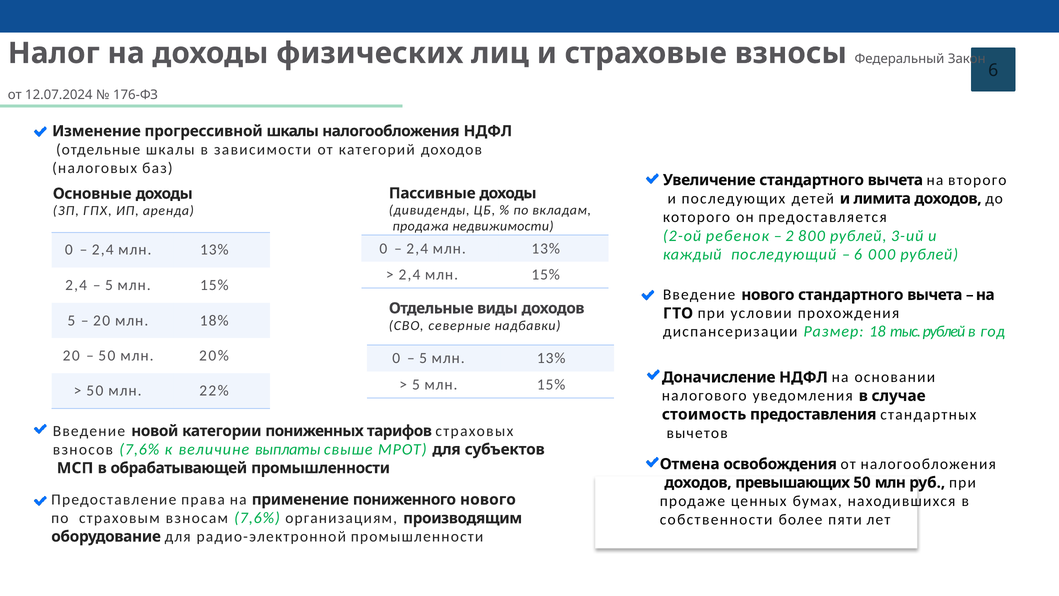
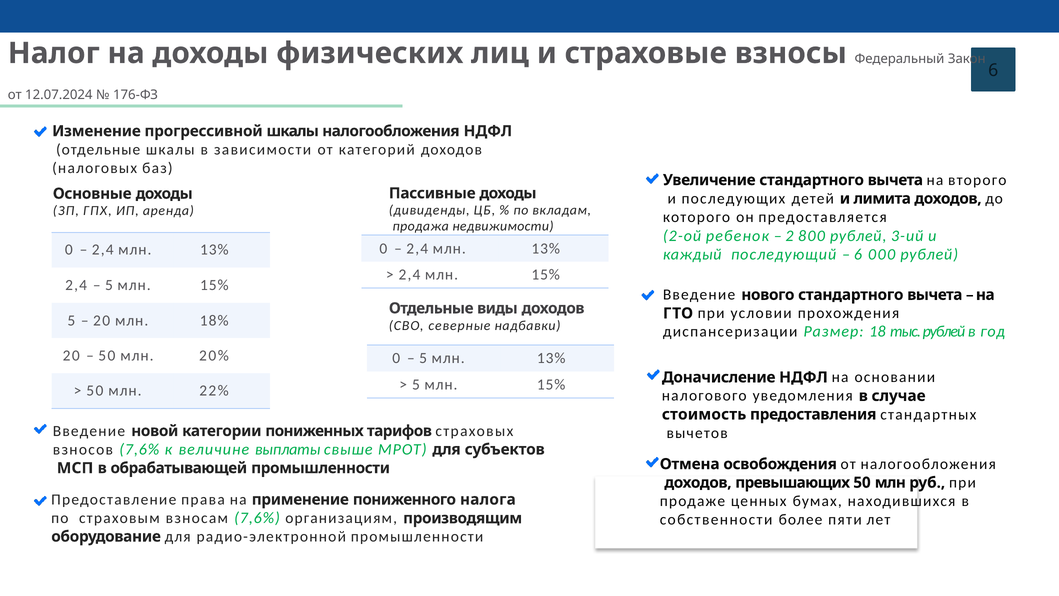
пониженного нового: нового -> налога (488, 499)
